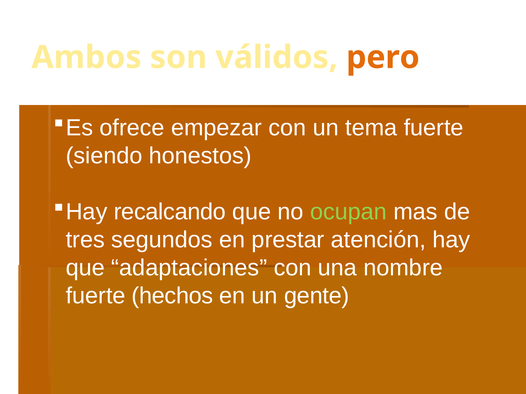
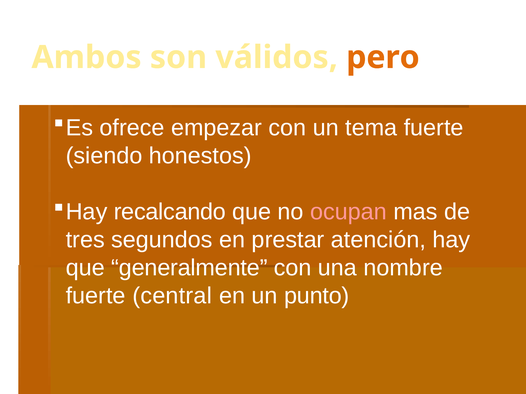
ocupan colour: light green -> pink (349, 212)
adaptaciones: adaptaciones -> generalmente (189, 268)
hechos: hechos -> central (172, 296)
gente: gente -> punto (317, 296)
